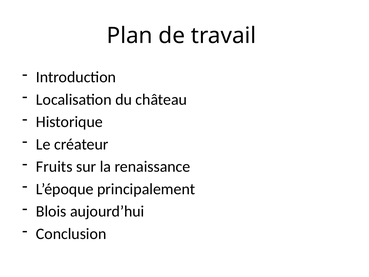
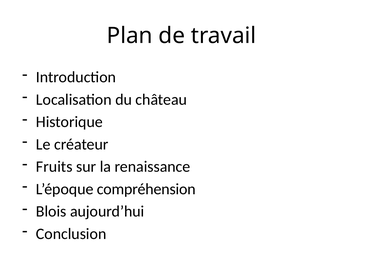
principalement: principalement -> compréhension (146, 189)
